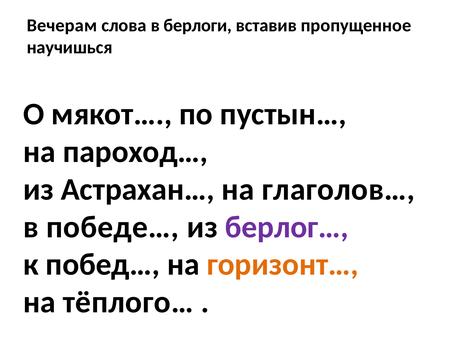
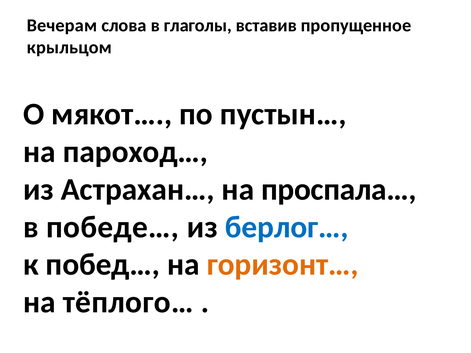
берлоги: берлоги -> глаголы (198, 26)
научишься: научишься -> крыльцом (69, 48)
глаголов…: глаголов… -> проспала… (339, 189)
берлог… colour: purple -> blue (287, 227)
